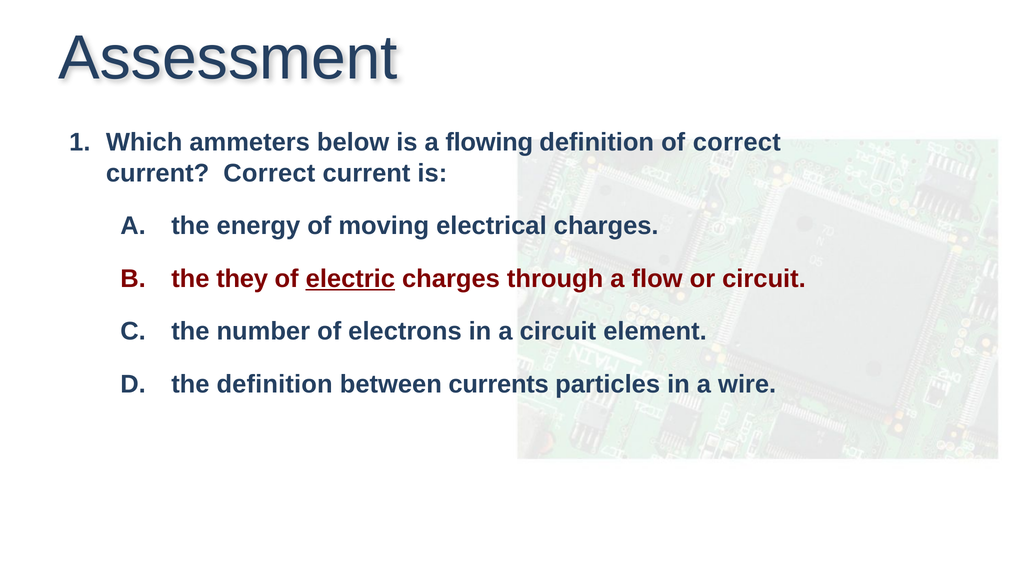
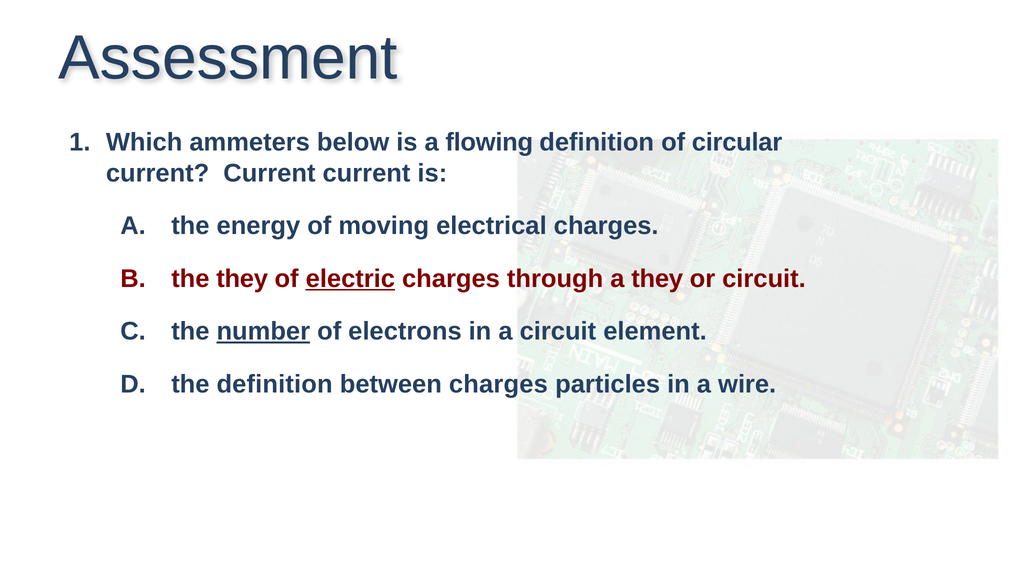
of correct: correct -> circular (737, 142)
Correct: Correct -> Current (269, 173)
a flow: flow -> they (657, 278)
number underline: none -> present (263, 331)
between currents: currents -> charges (498, 384)
